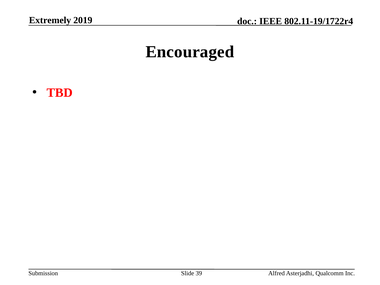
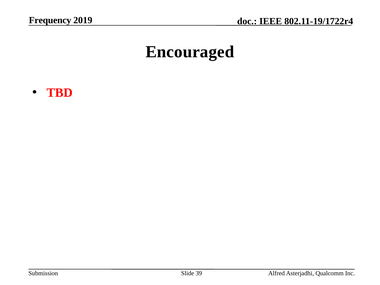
Extremely: Extremely -> Frequency (50, 20)
